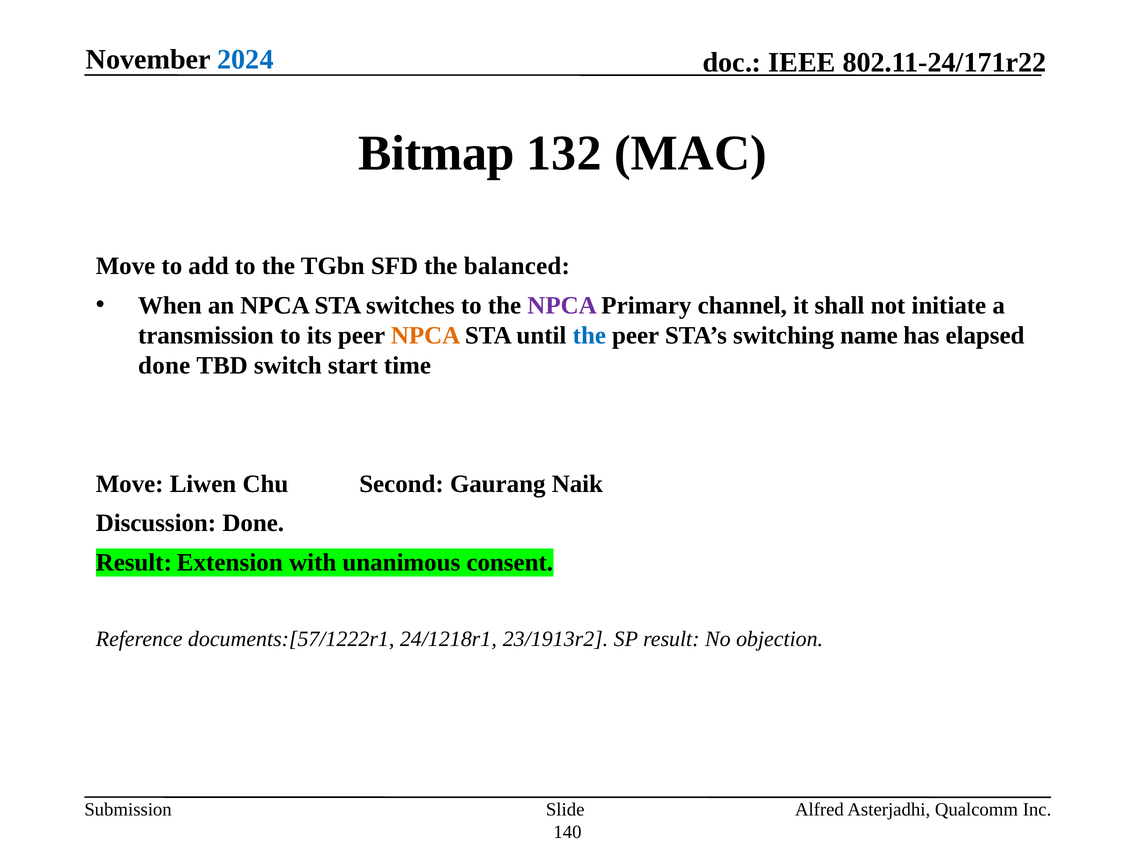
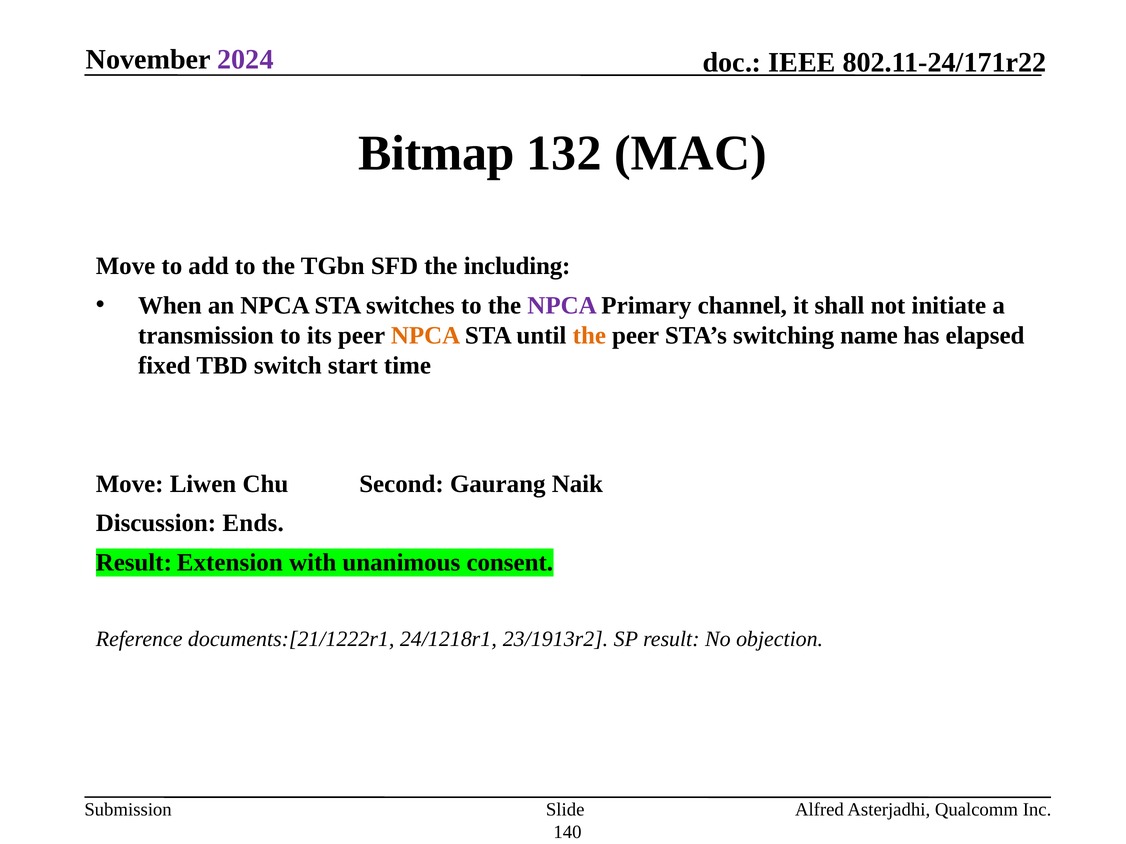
2024 colour: blue -> purple (245, 60)
balanced: balanced -> including (517, 266)
the colour: blue -> orange (589, 336)
done: done -> fixed (164, 366)
Discussion Done: Done -> Ends (253, 523)
documents:[57/1222r1: documents:[57/1222r1 -> documents:[21/1222r1 (291, 640)
